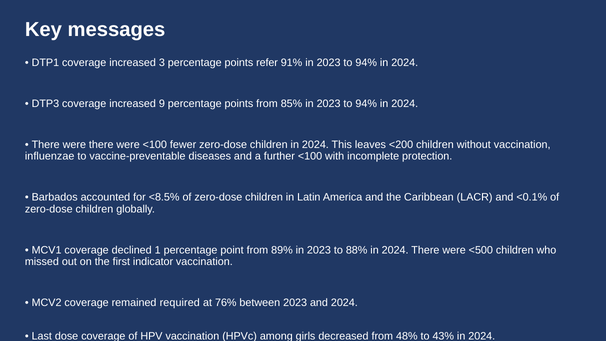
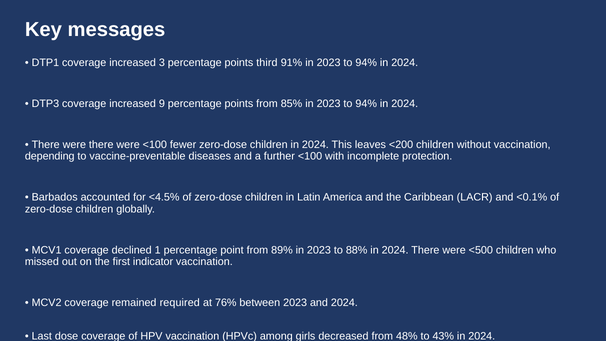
refer: refer -> third (267, 63)
influenzae: influenzae -> depending (50, 156)
<8.5%: <8.5% -> <4.5% (164, 197)
